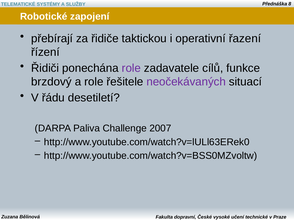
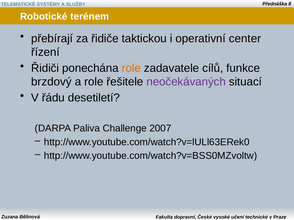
zapojení: zapojení -> terénem (90, 17)
řazení: řazení -> center (245, 39)
role colour: purple -> orange (131, 68)
